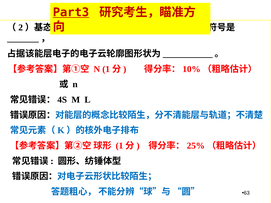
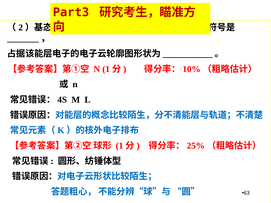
Part3 underline: present -> none (71, 12)
